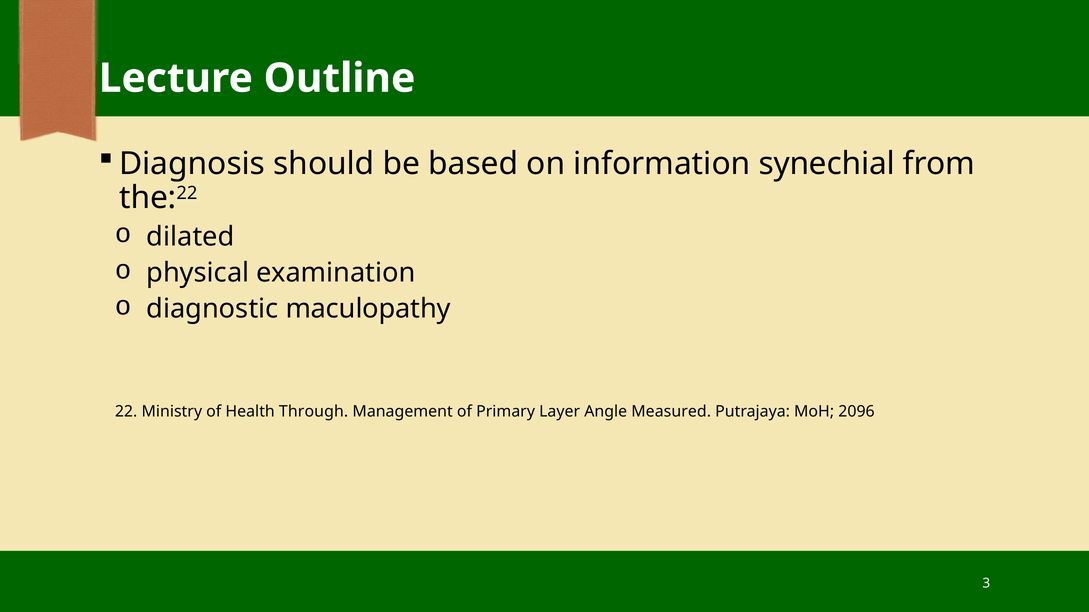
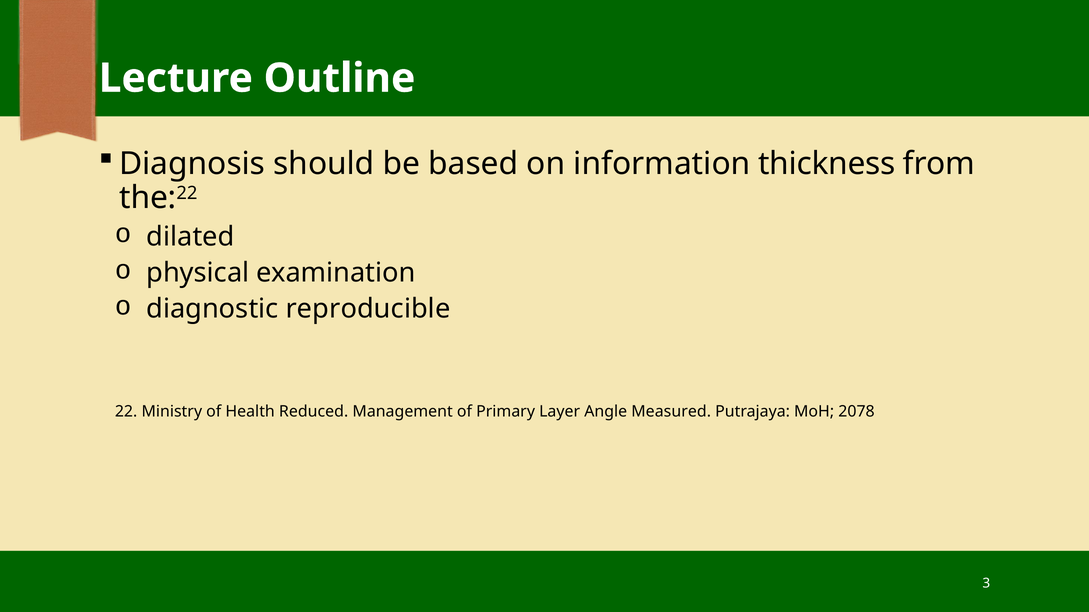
synechial: synechial -> thickness (827, 164)
maculopathy: maculopathy -> reproducible (368, 309)
Through: Through -> Reduced (314, 412)
2096: 2096 -> 2078 (857, 412)
